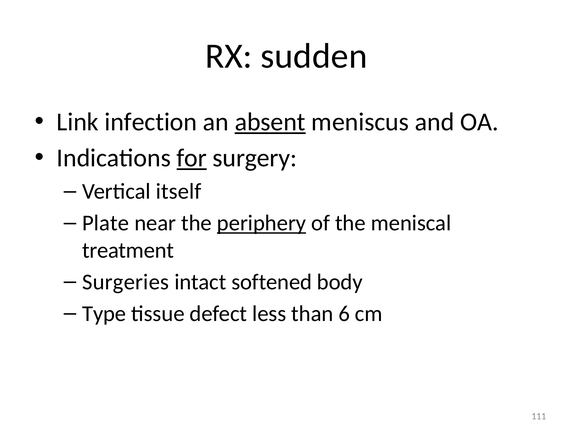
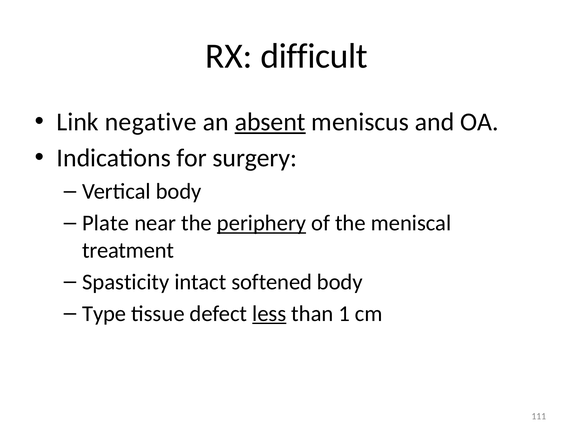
sudden: sudden -> difficult (314, 56)
infection: infection -> negative (151, 122)
for underline: present -> none (192, 158)
Vertical itself: itself -> body (179, 191)
Surgeries: Surgeries -> Spasticity (126, 282)
less underline: none -> present (269, 314)
6: 6 -> 1 (344, 314)
